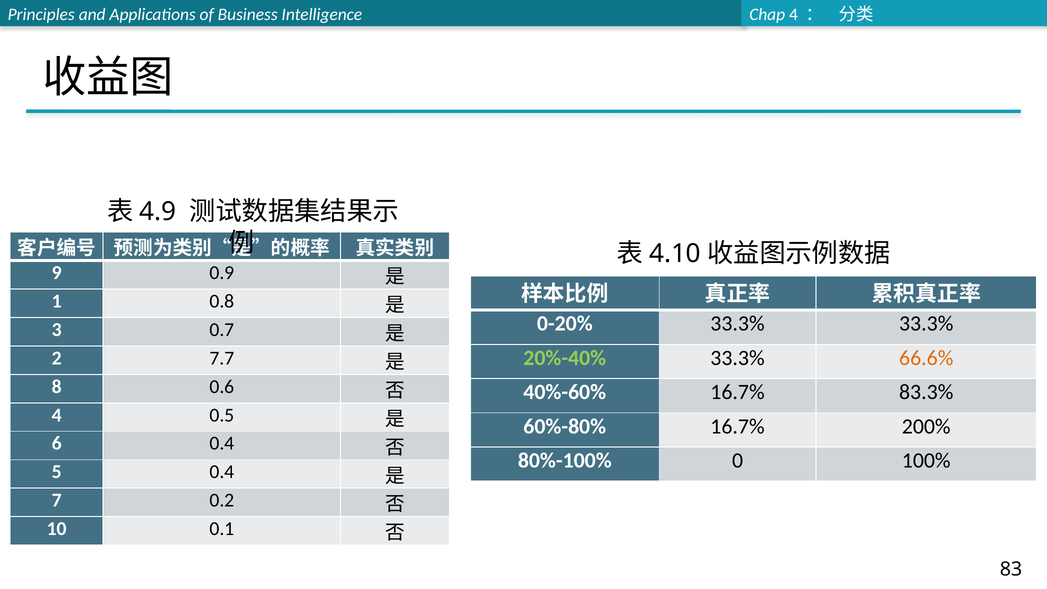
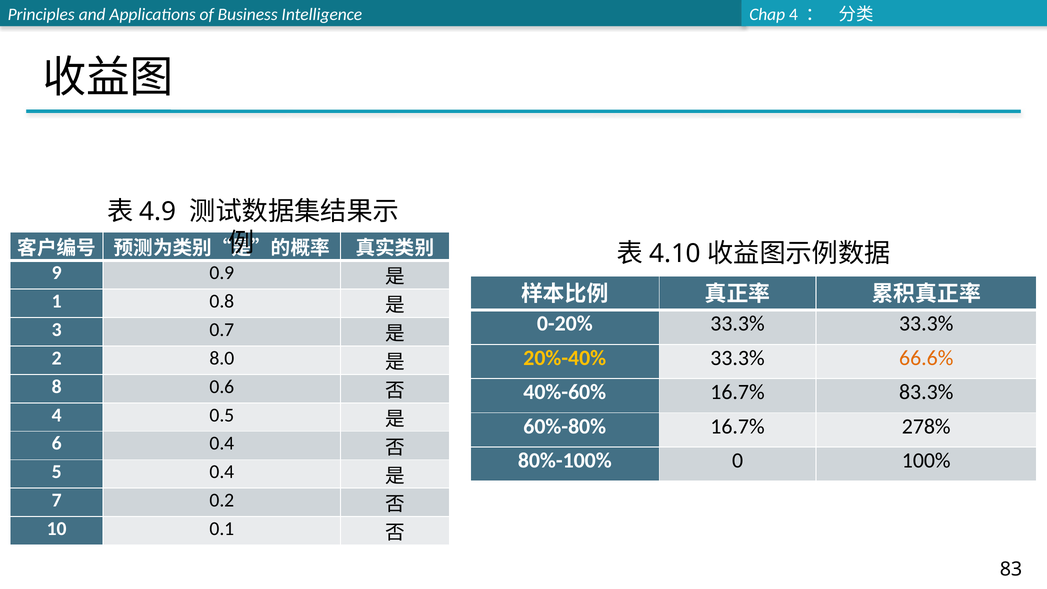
20%-40% colour: light green -> yellow (565, 358)
7.7: 7.7 -> 8.0 (222, 358)
200%: 200% -> 278% (926, 426)
